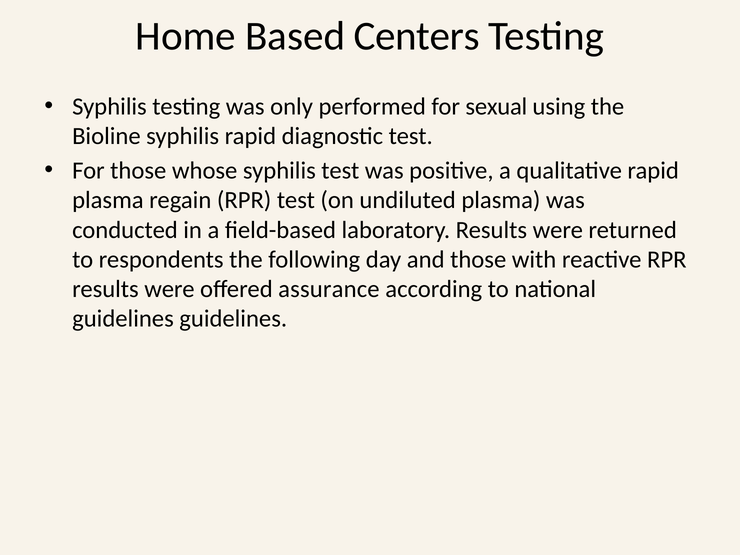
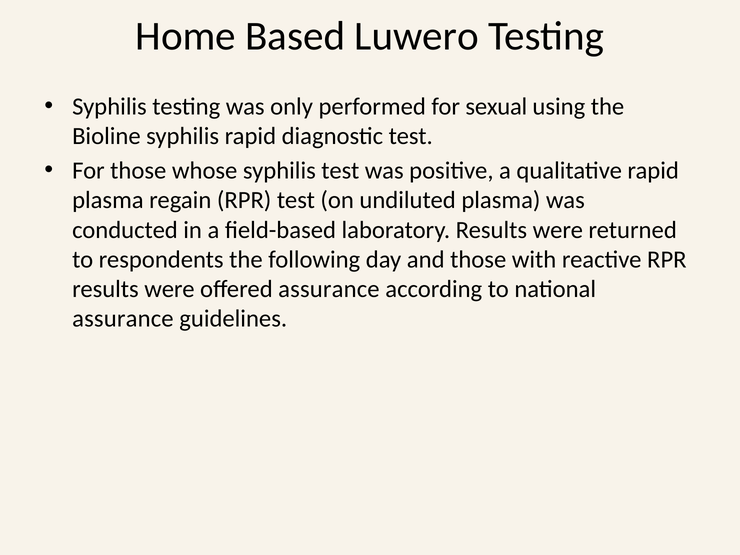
Centers: Centers -> Luwero (417, 36)
guidelines: guidelines -> assurance (123, 319)
